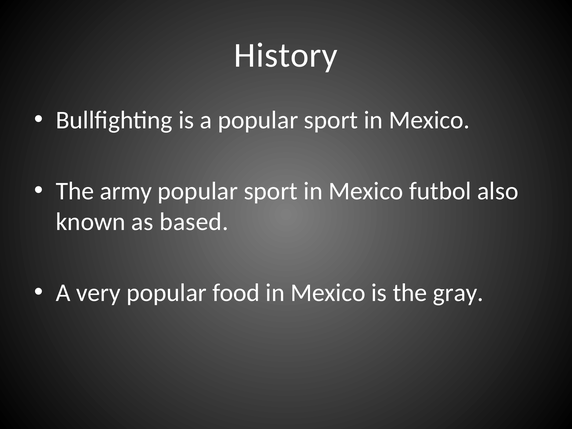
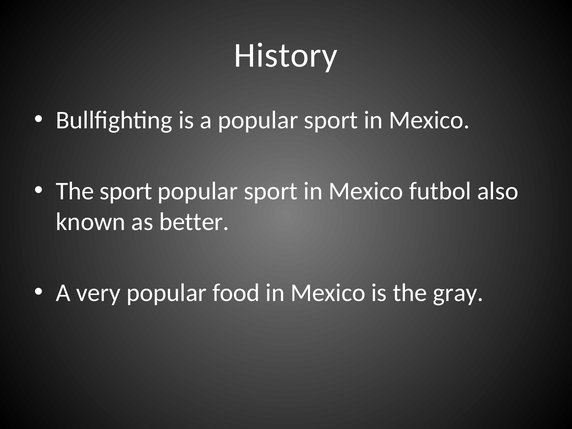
The army: army -> sport (126, 191)
based: based -> better (194, 222)
